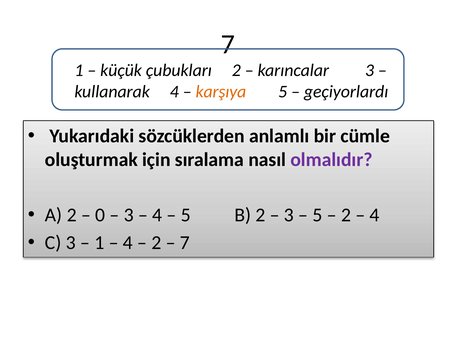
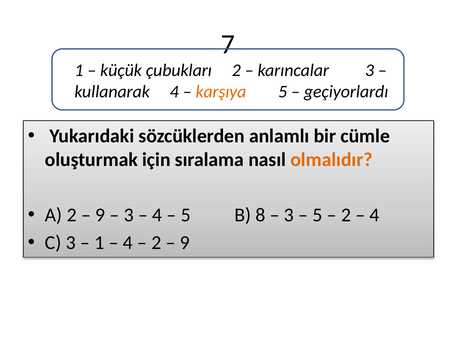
olmalıdır colour: purple -> orange (331, 160)
0: 0 -> 9 (100, 215)
B 2: 2 -> 8 (260, 215)
7: 7 -> 9 (185, 243)
